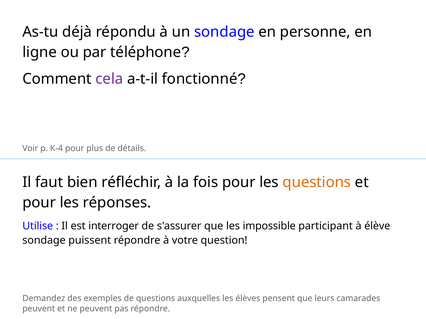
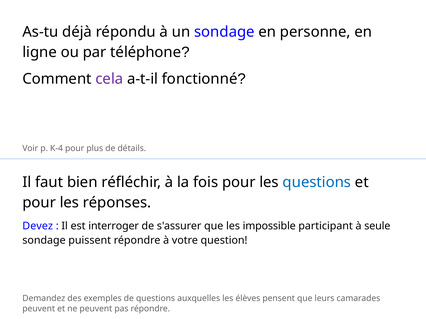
questions colour: orange -> blue (317, 183)
Utilise: Utilise -> Devez (38, 226)
élève: élève -> seule (377, 226)
